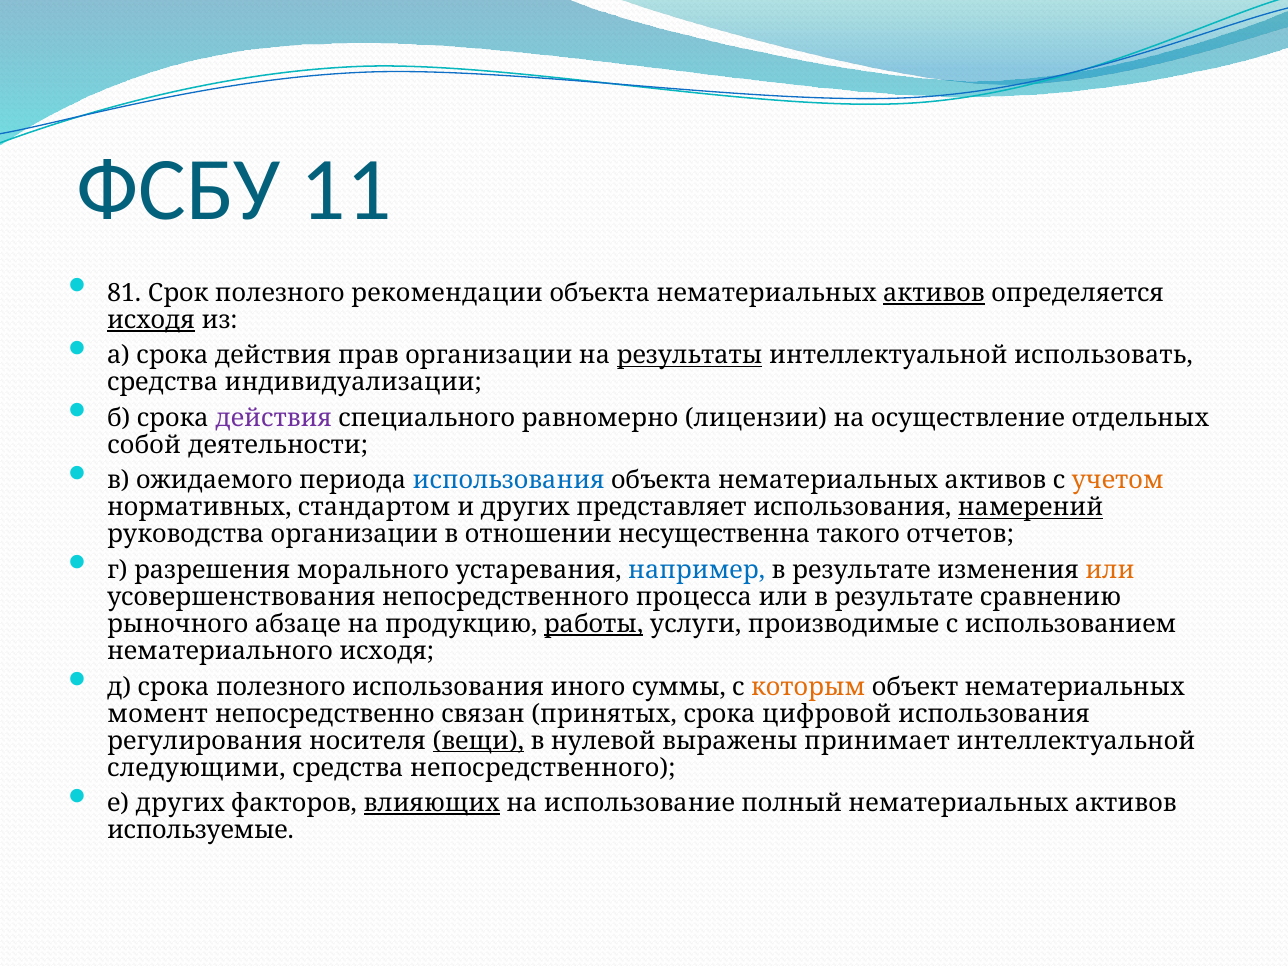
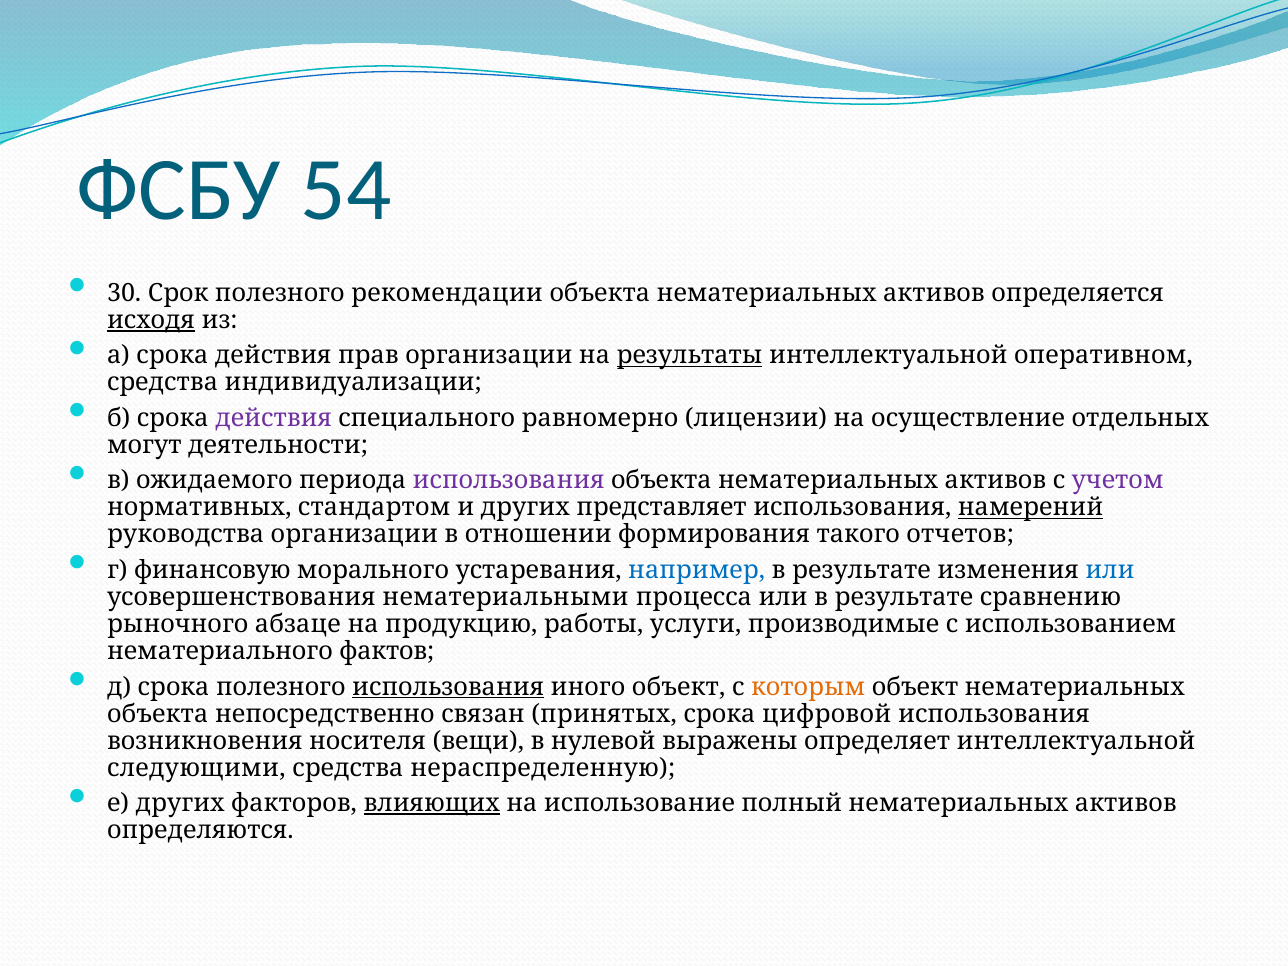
11: 11 -> 54 (346, 190)
81: 81 -> 30 (124, 293)
активов underline: present -> none (934, 293)
использовать: использовать -> оперативном (1103, 356)
собой: собой -> могут (144, 445)
использования colour: blue -> purple (509, 481)
учетом colour: orange -> purple (1118, 481)
несущественна: несущественна -> формирования (714, 535)
разрешения: разрешения -> финансовую (212, 570)
или colour: orange -> blue (1110, 570)
усовершенствования непосредственного: непосредственного -> нематериальными (506, 597)
работы underline: present -> none (594, 624)
нематериального исходя: исходя -> фактов (387, 651)
использования underline: none -> present (448, 687)
иного суммы: суммы -> объект (679, 687)
момент: момент -> объекта (158, 714)
регулирования: регулирования -> возникновения (205, 741)
вещи underline: present -> none (478, 741)
принимает: принимает -> определяет (877, 741)
средства непосредственного: непосредственного -> нераспределенную (543, 768)
используемые: используемые -> определяются (200, 830)
